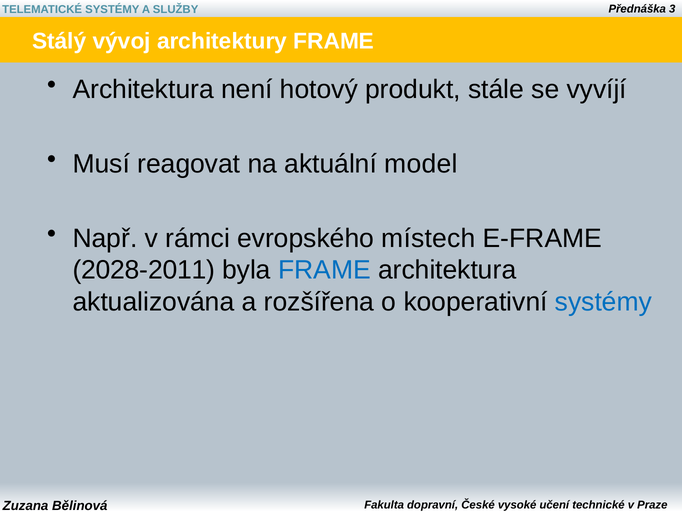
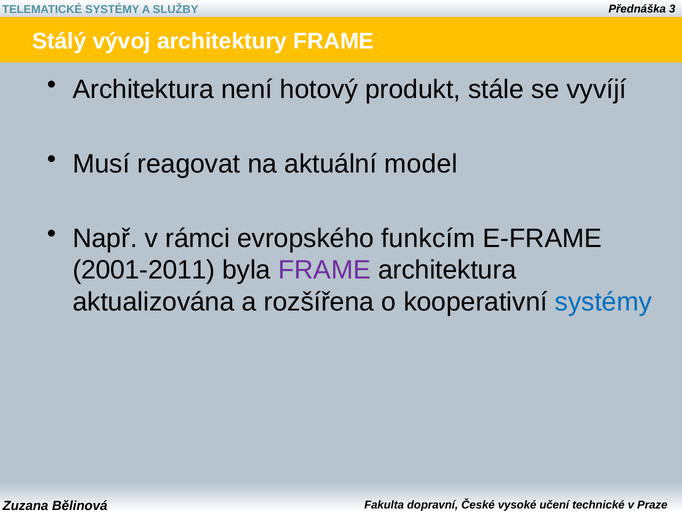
místech: místech -> funkcím (428, 238)
2028-2011: 2028-2011 -> 2001-2011 (144, 270)
FRAME colour: blue -> purple (324, 270)
